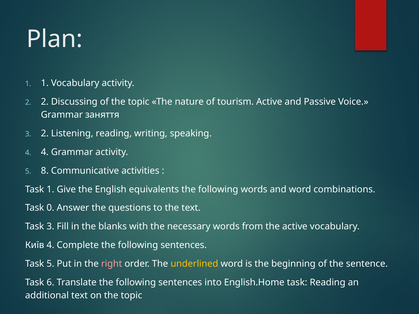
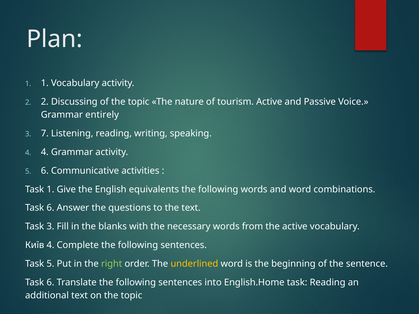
заняття: заняття -> entirely (102, 115)
3 2: 2 -> 7 (45, 133)
5 8: 8 -> 6 (45, 171)
0: 0 -> 6 (50, 208)
right colour: pink -> light green (112, 264)
